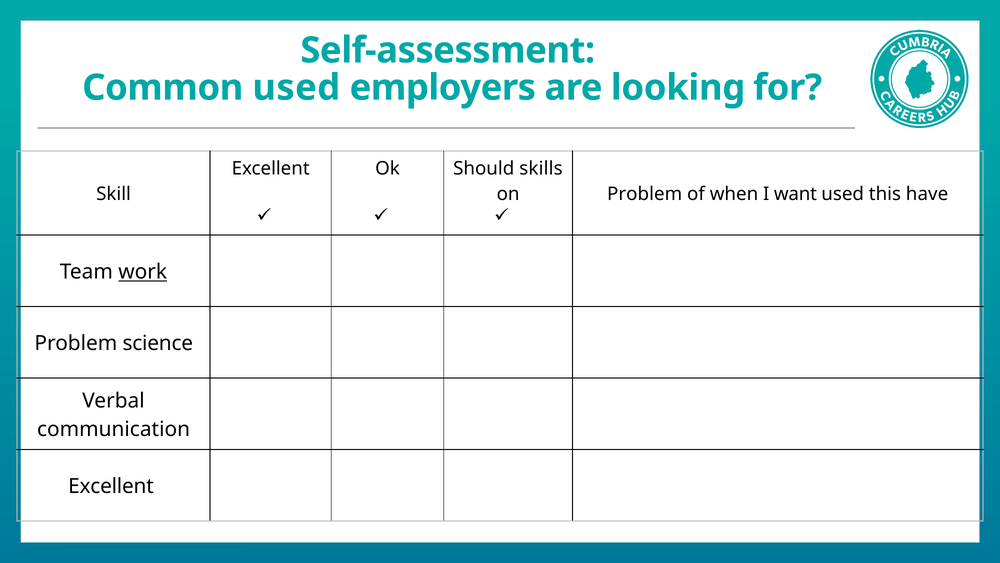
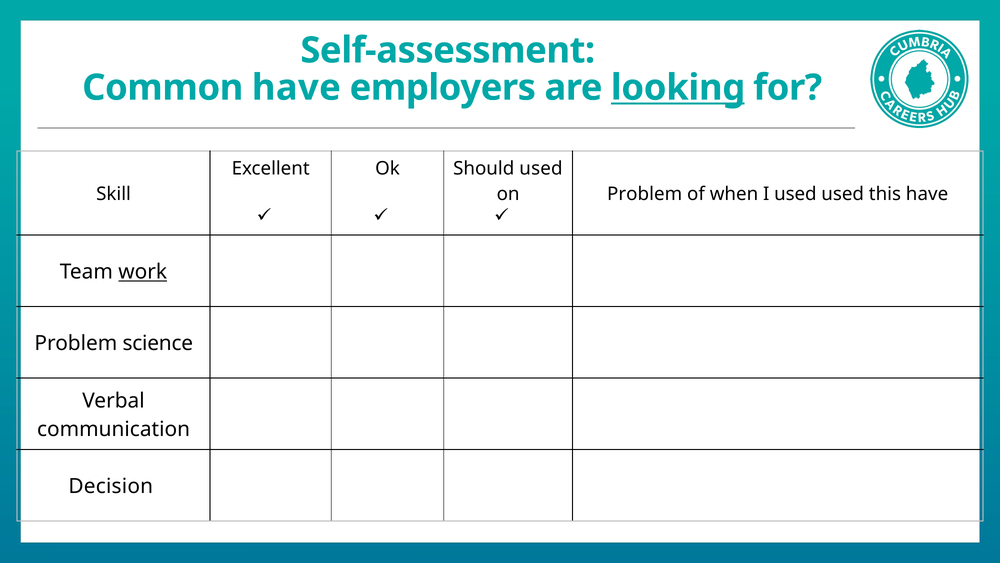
Common used: used -> have (296, 88)
looking underline: none -> present (678, 88)
Should skills: skills -> used (541, 168)
I want: want -> used (795, 194)
Excellent: Excellent -> Decision (111, 486)
